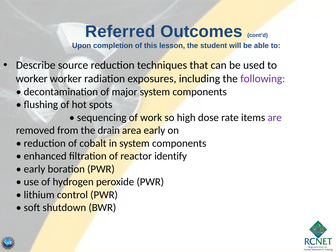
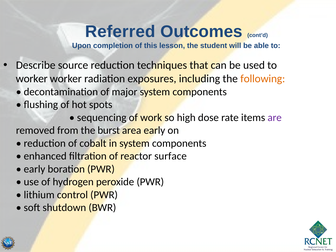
following colour: purple -> orange (263, 79)
drain: drain -> burst (109, 130)
identify: identify -> surface (171, 156)
